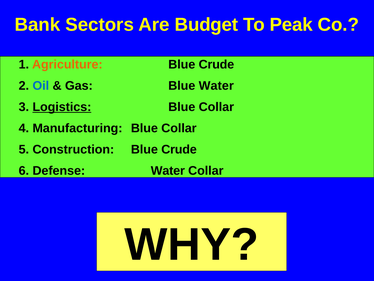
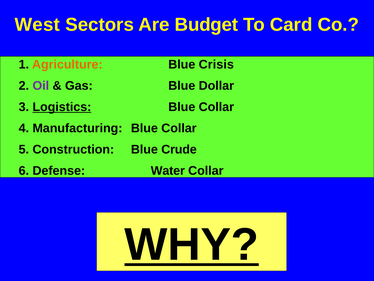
Bank: Bank -> West (37, 25)
Peak: Peak -> Card (291, 25)
Crude: Crude -> Crisis (216, 64)
Oil colour: blue -> purple (41, 86)
Blue Water: Water -> Dollar (216, 86)
WHY underline: none -> present (192, 244)
